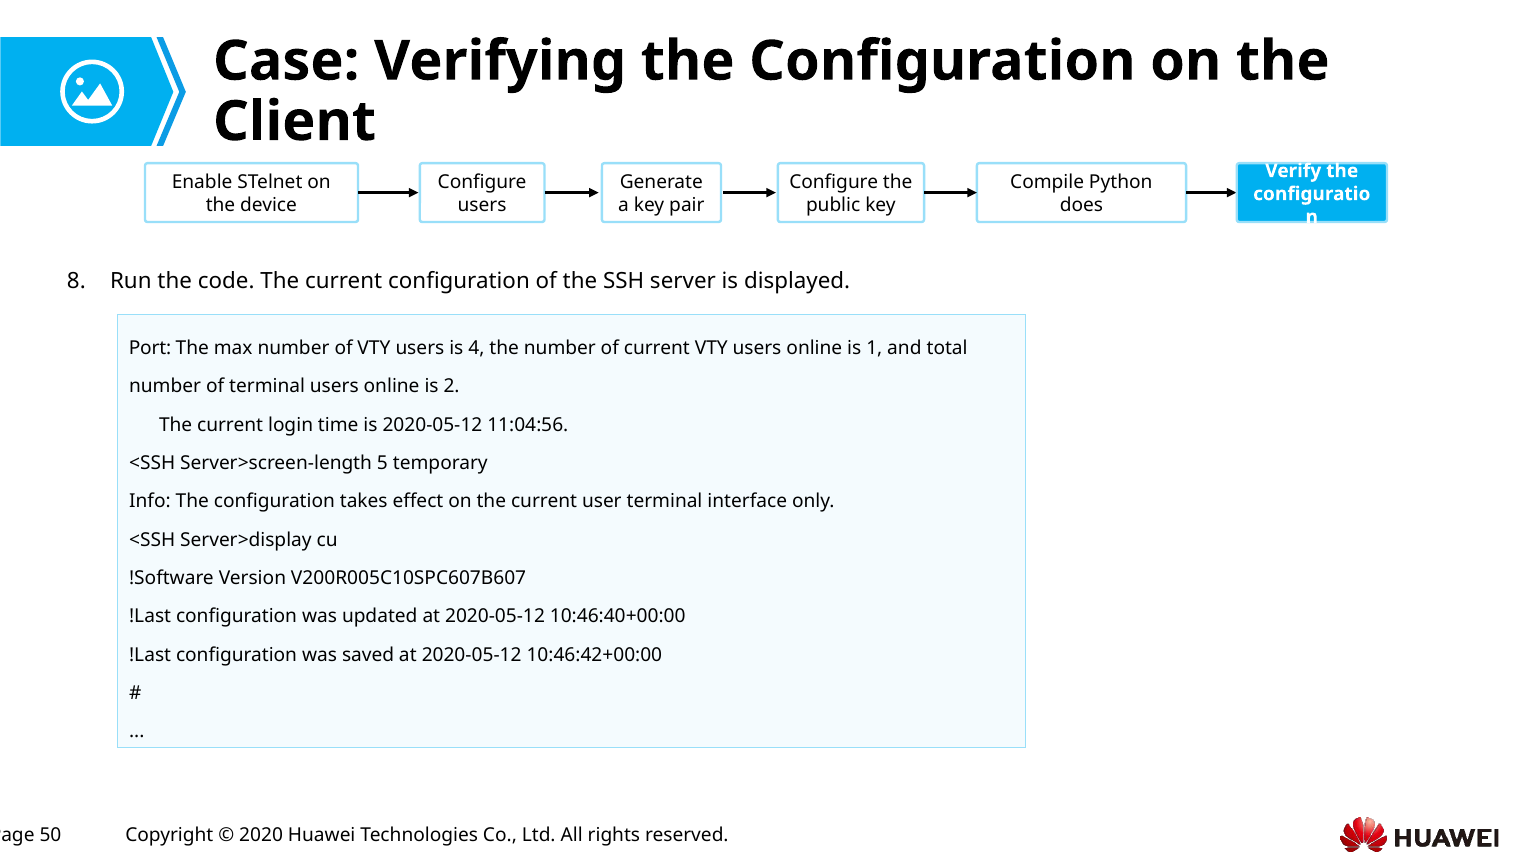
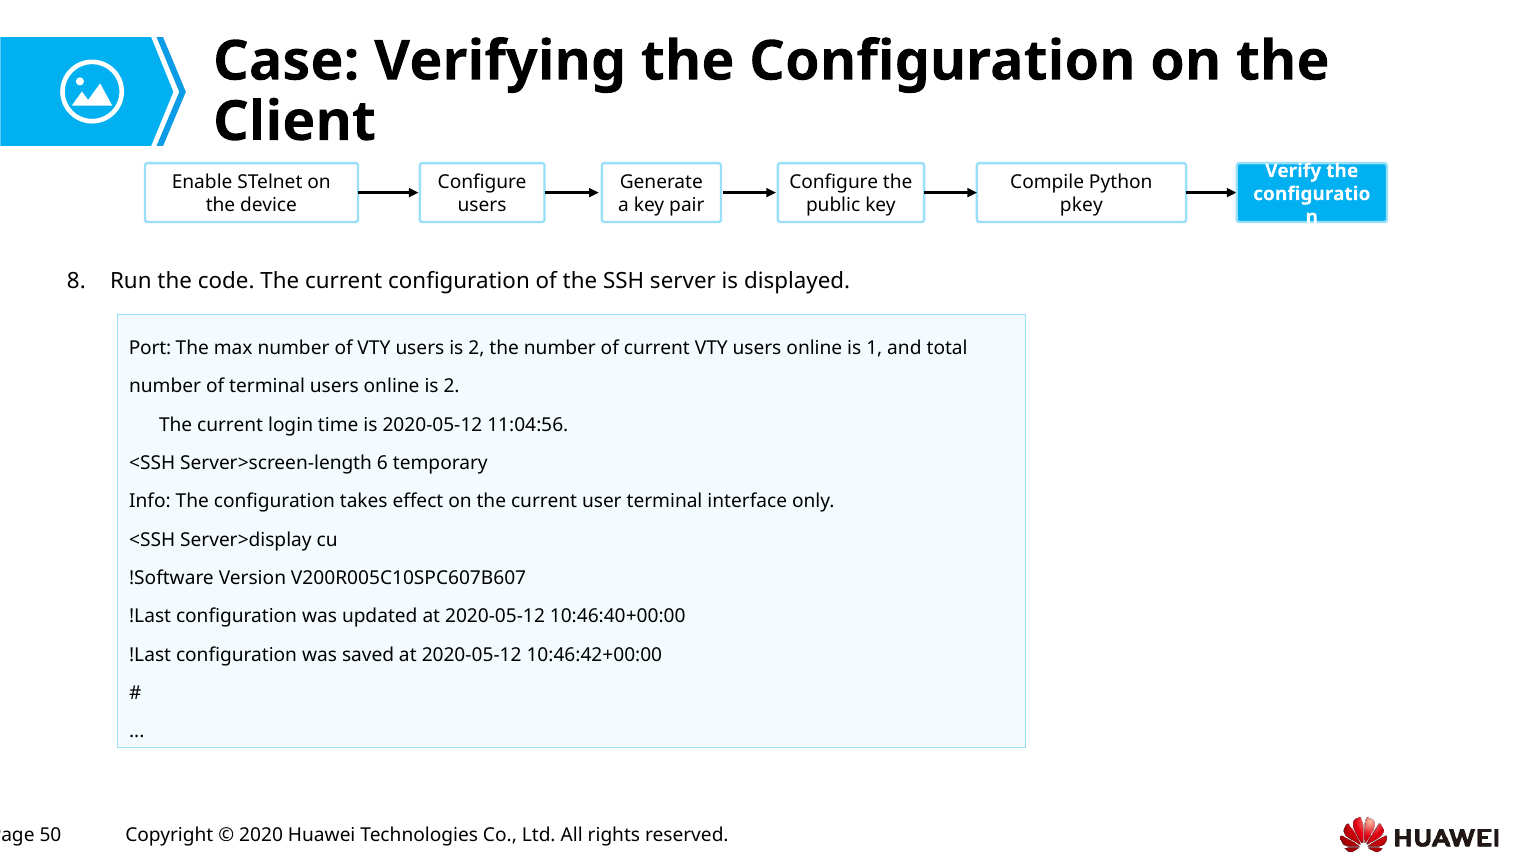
does: does -> pkey (1081, 205)
users is 4: 4 -> 2 (476, 348)
5: 5 -> 6 (382, 463)
